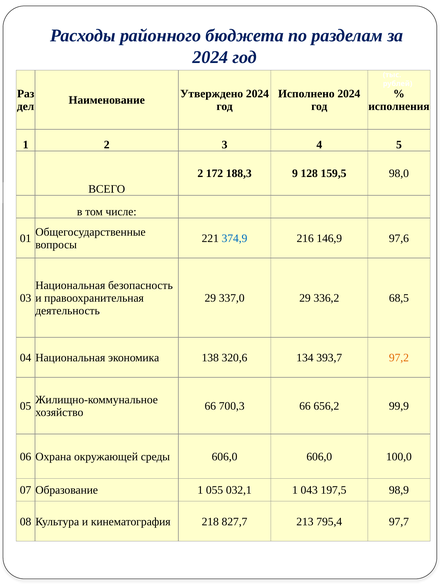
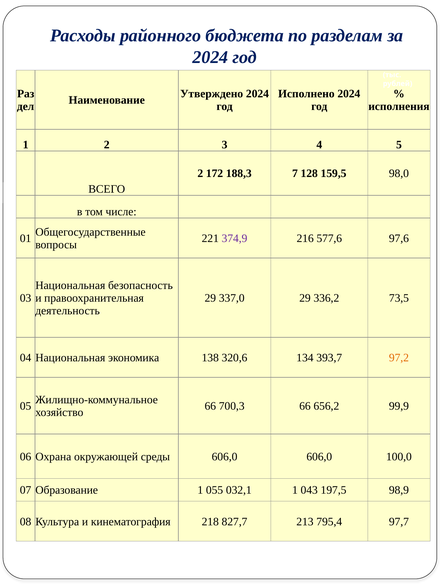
9: 9 -> 7 (295, 173)
374,9 colour: blue -> purple (235, 238)
146,9: 146,9 -> 577,6 (329, 238)
68,5: 68,5 -> 73,5 (399, 298)
